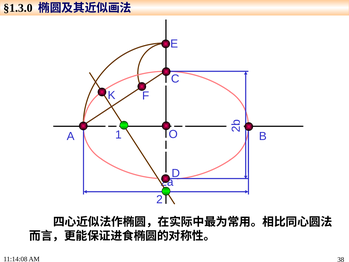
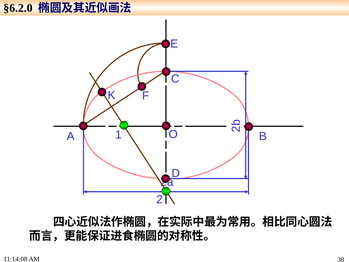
§1.3.0: §1.3.0 -> §6.2.0 (18, 8)
